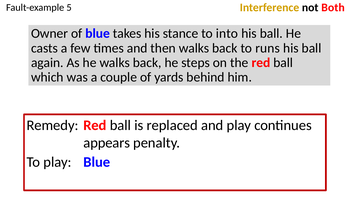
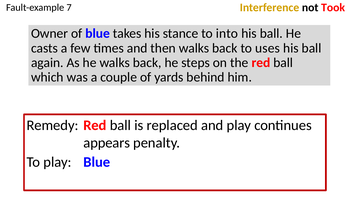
Both: Both -> Took (333, 8)
5: 5 -> 7 (69, 7)
runs: runs -> uses (268, 48)
